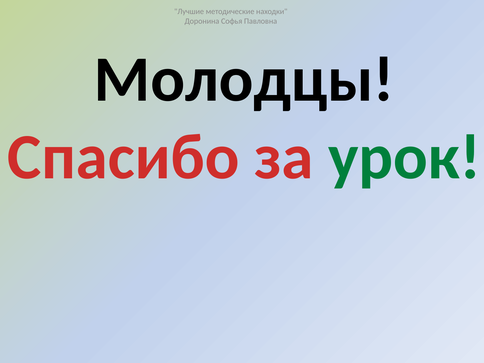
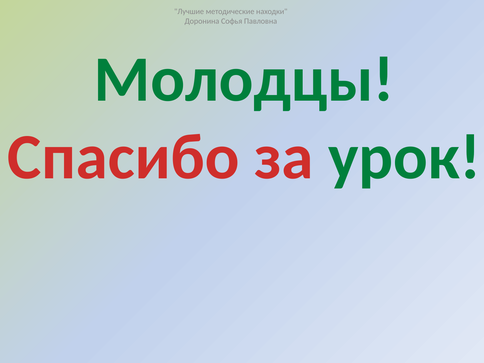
Молодцы colour: black -> green (244, 80)
